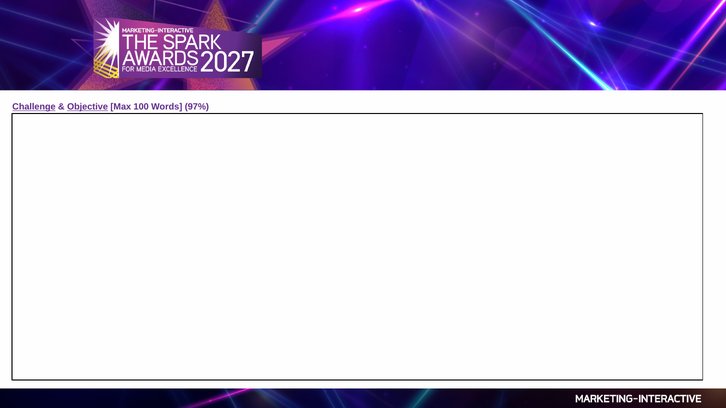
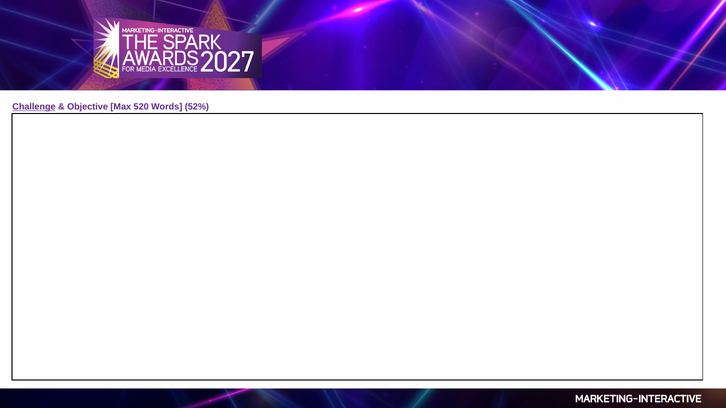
Objective underline: present -> none (88, 107)
100: 100 -> 520 (141, 107)
97%: 97% -> 52% (197, 107)
